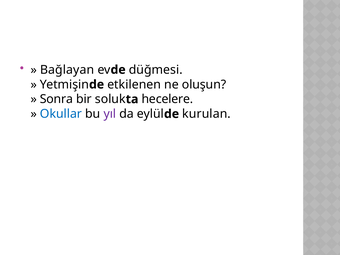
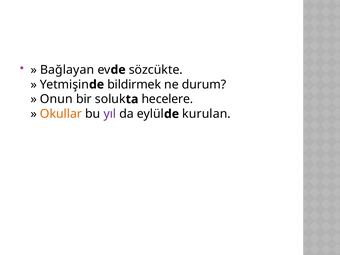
düğmesi: düğmesi -> sözcükte (156, 70)
etkilenen: etkilenen -> bildirmek (134, 84)
oluşun: oluşun -> durum (204, 84)
Sonra: Sonra -> Onun (56, 99)
Okullar colour: blue -> orange (61, 114)
